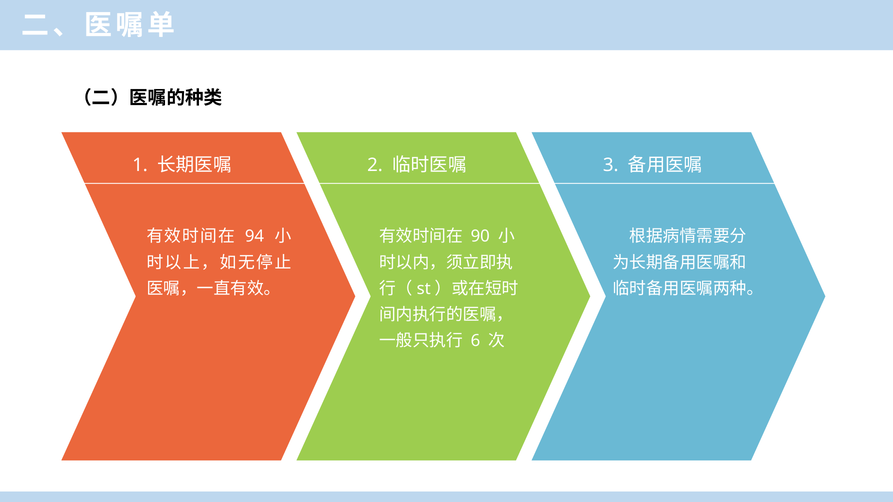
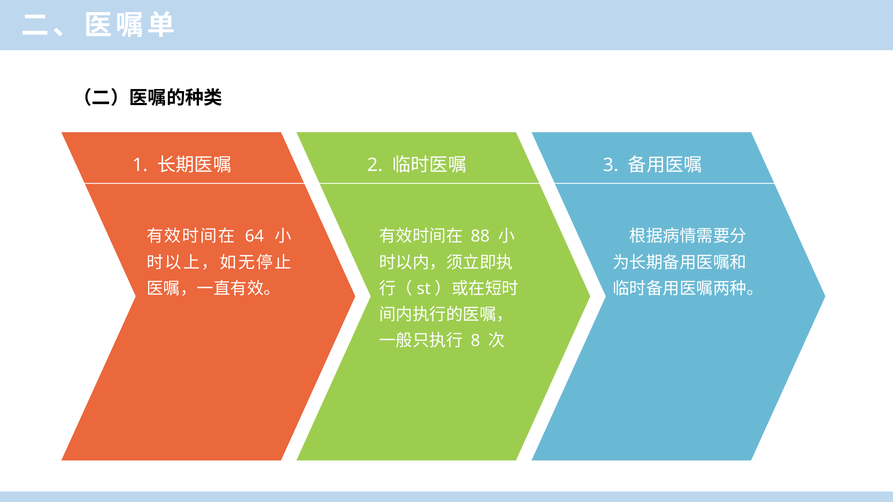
94: 94 -> 64 (255, 237)
90: 90 -> 88 (480, 237)
6: 6 -> 8 (475, 341)
